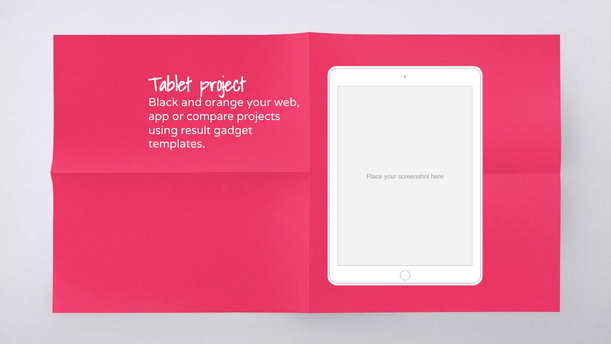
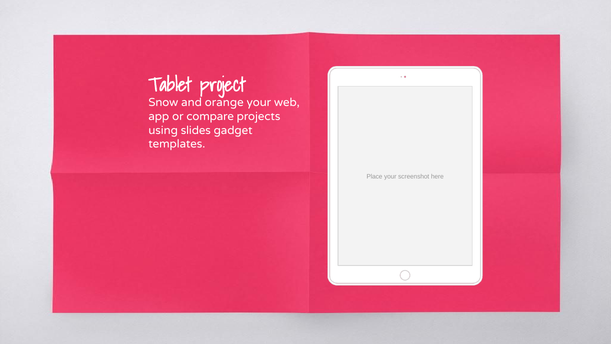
Black: Black -> Snow (163, 103)
result: result -> slides (196, 130)
